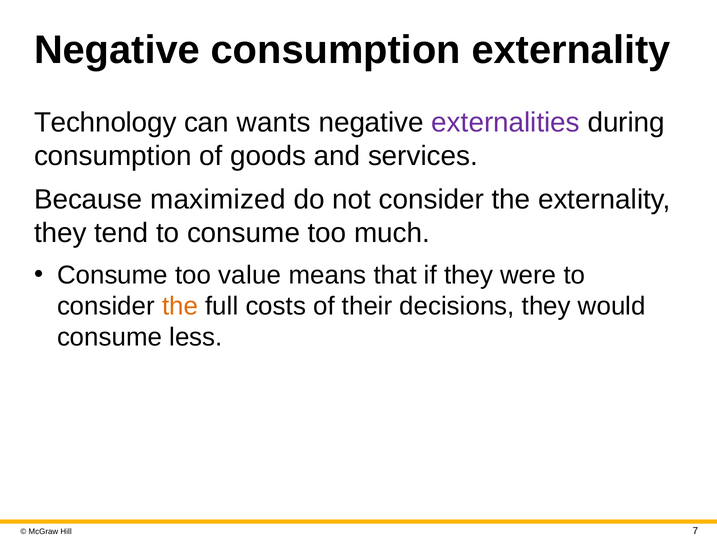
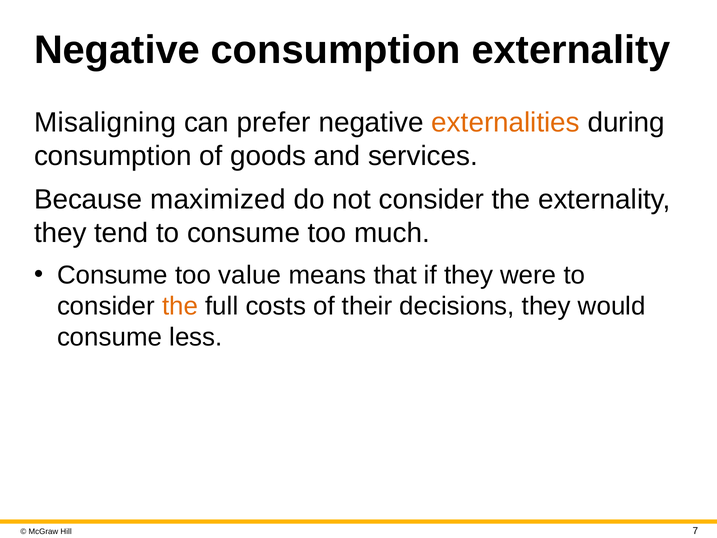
Technology: Technology -> Misaligning (105, 122)
wants: wants -> prefer (274, 122)
externalities colour: purple -> orange (506, 122)
